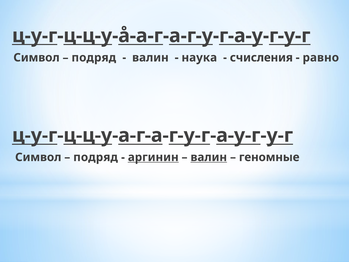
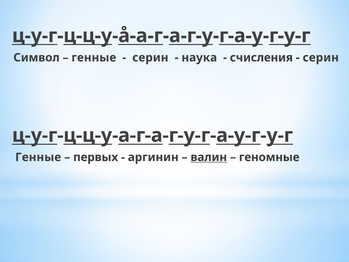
подряд: подряд -> генные (94, 58)
валин: валин -> серин (150, 58)
равно: равно -> серин (321, 58)
Символ: Символ -> Генные (38, 157)
подряд: подряд -> первых (96, 157)
аргинин underline: present -> none (153, 157)
